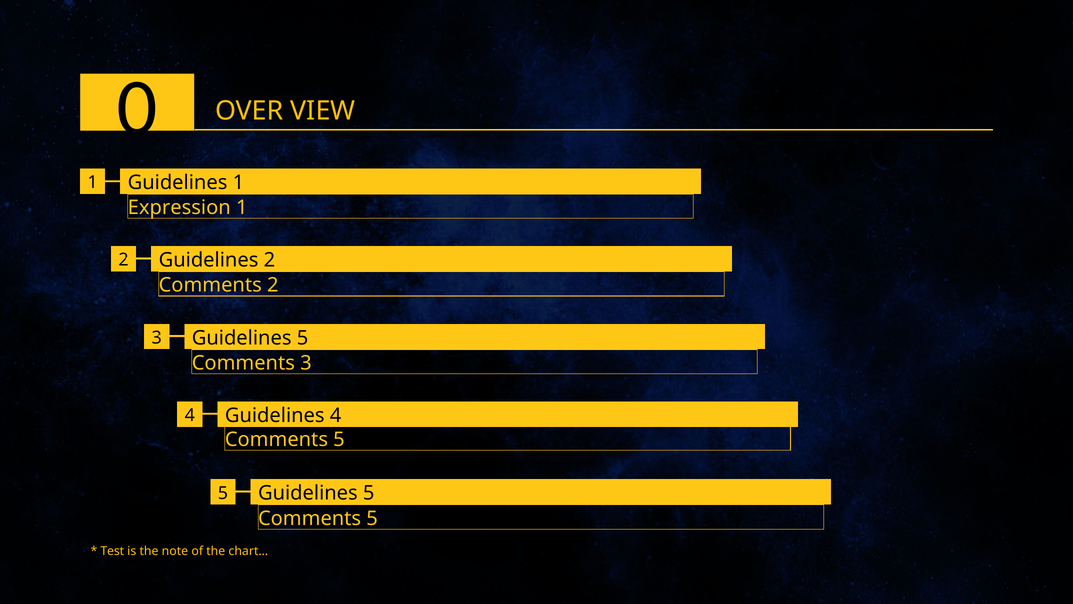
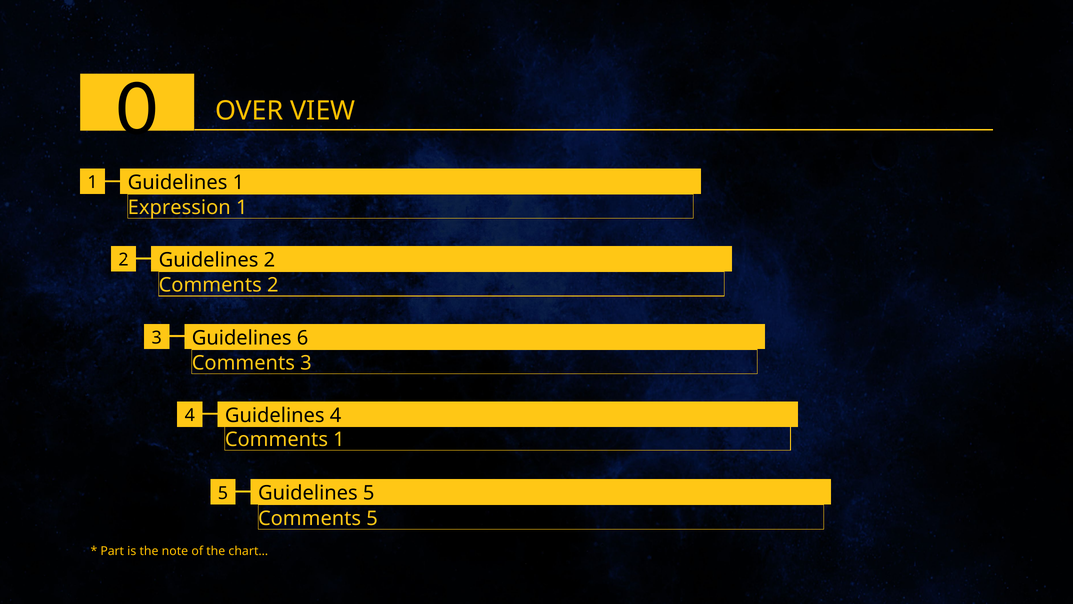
3 Guidelines 5: 5 -> 6 (303, 338)
5: 5 -> 1 (339, 439)
Test: Test -> Part (112, 551)
